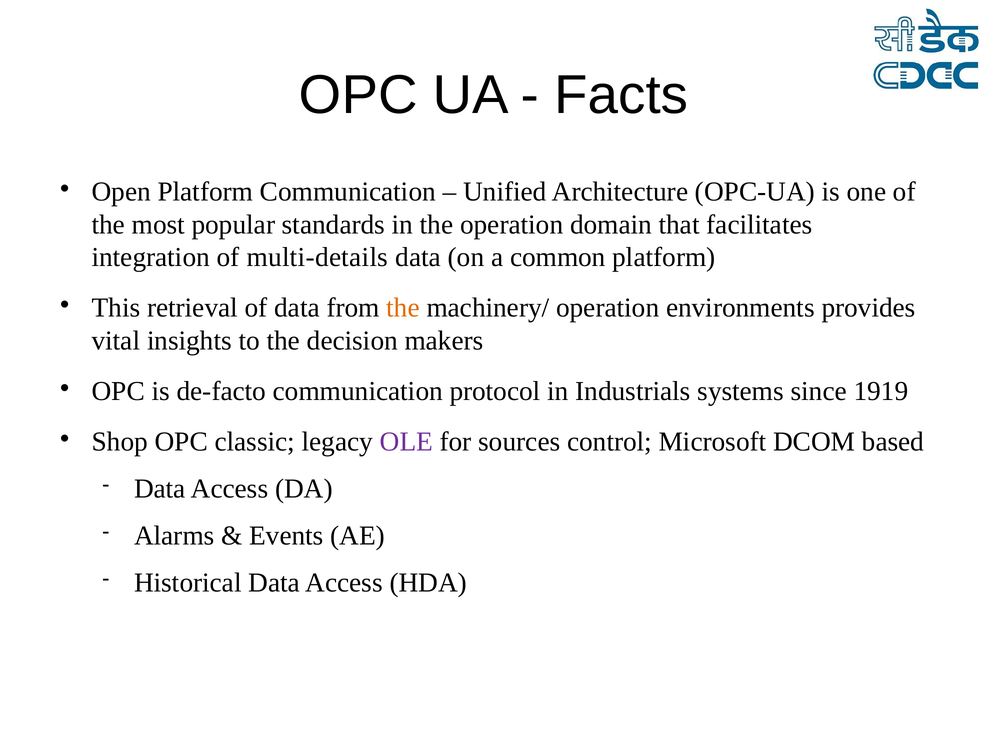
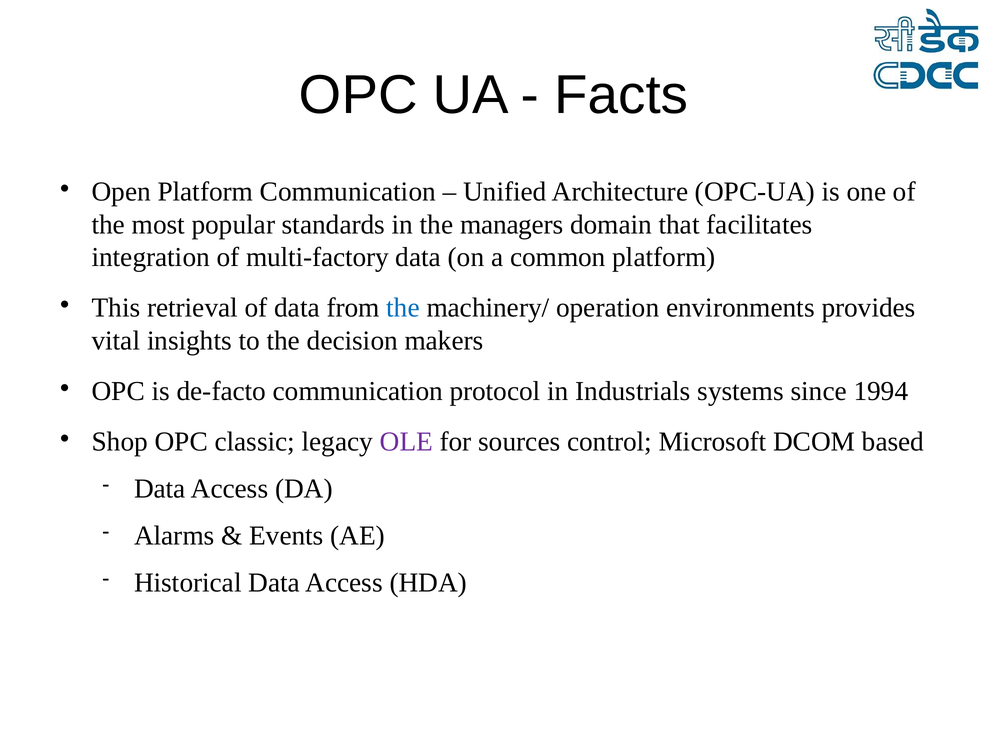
the operation: operation -> managers (512, 225)
multi-details: multi-details -> multi-factory (318, 257)
the colour: orange -> blue (403, 308)
1919: 1919 -> 1994 (881, 391)
